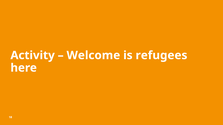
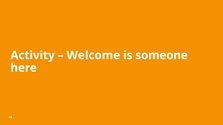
refugees: refugees -> someone (162, 56)
